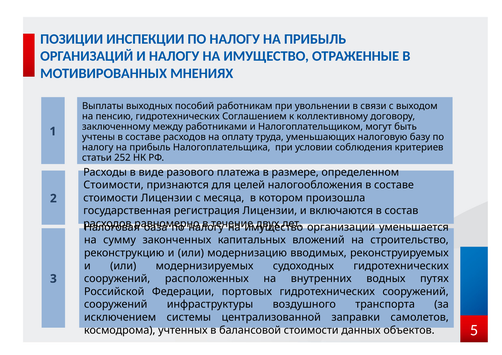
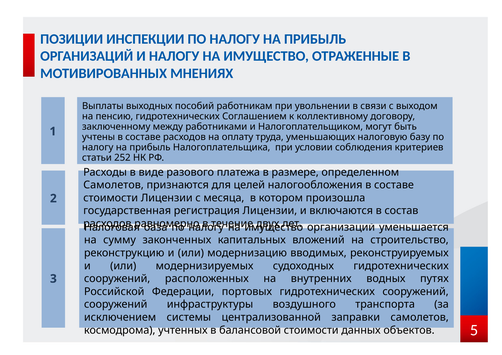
Стоимости: Стоимости -> Самолетов (114, 185)
